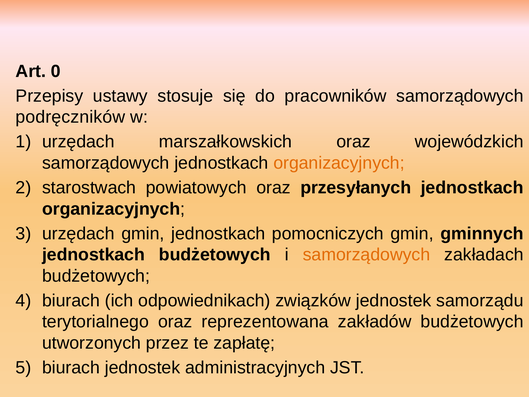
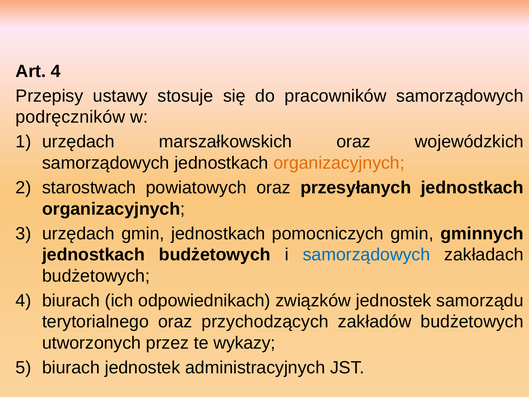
Art 0: 0 -> 4 (56, 71)
samorządowych colour: orange -> blue (366, 255)
reprezentowana: reprezentowana -> przychodzących (265, 322)
zapłatę: zapłatę -> wykazy (244, 343)
